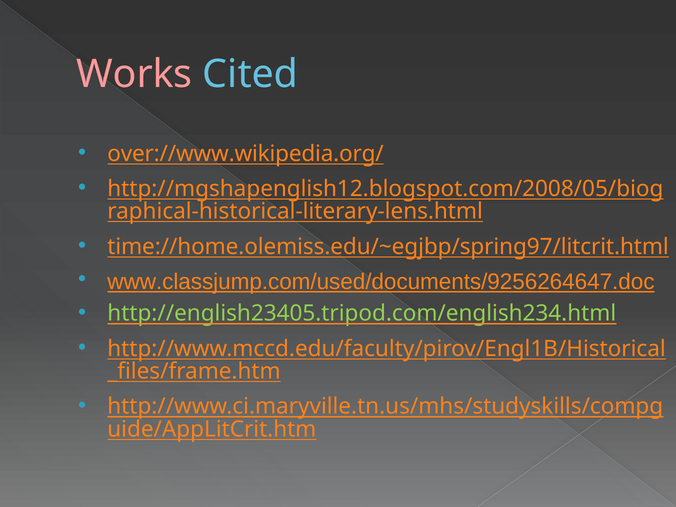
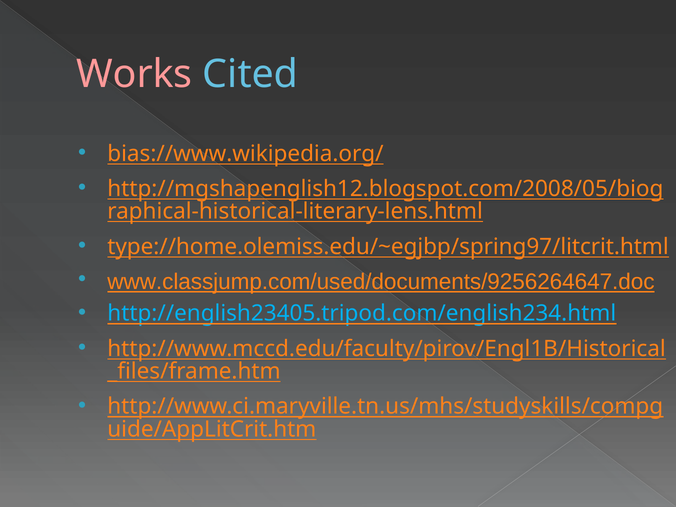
over://www.wikipedia.org/: over://www.wikipedia.org/ -> bias://www.wikipedia.org/ (245, 154)
time://home.olemiss.edu/~egjbp/spring97/litcrit.html: time://home.olemiss.edu/~egjbp/spring97/litcrit.html -> type://home.olemiss.edu/~egjbp/spring97/litcrit.html (388, 247)
http://english23405.tripod.com/english234.html colour: light green -> light blue (362, 313)
